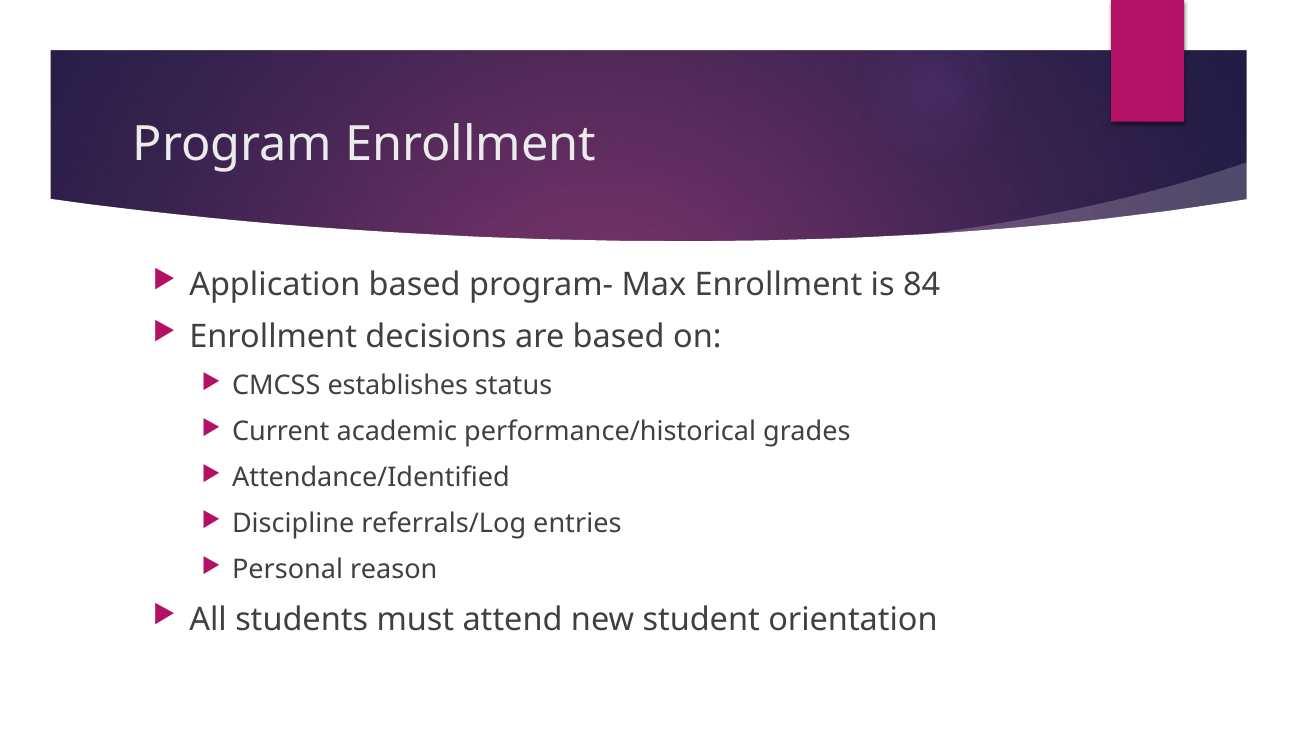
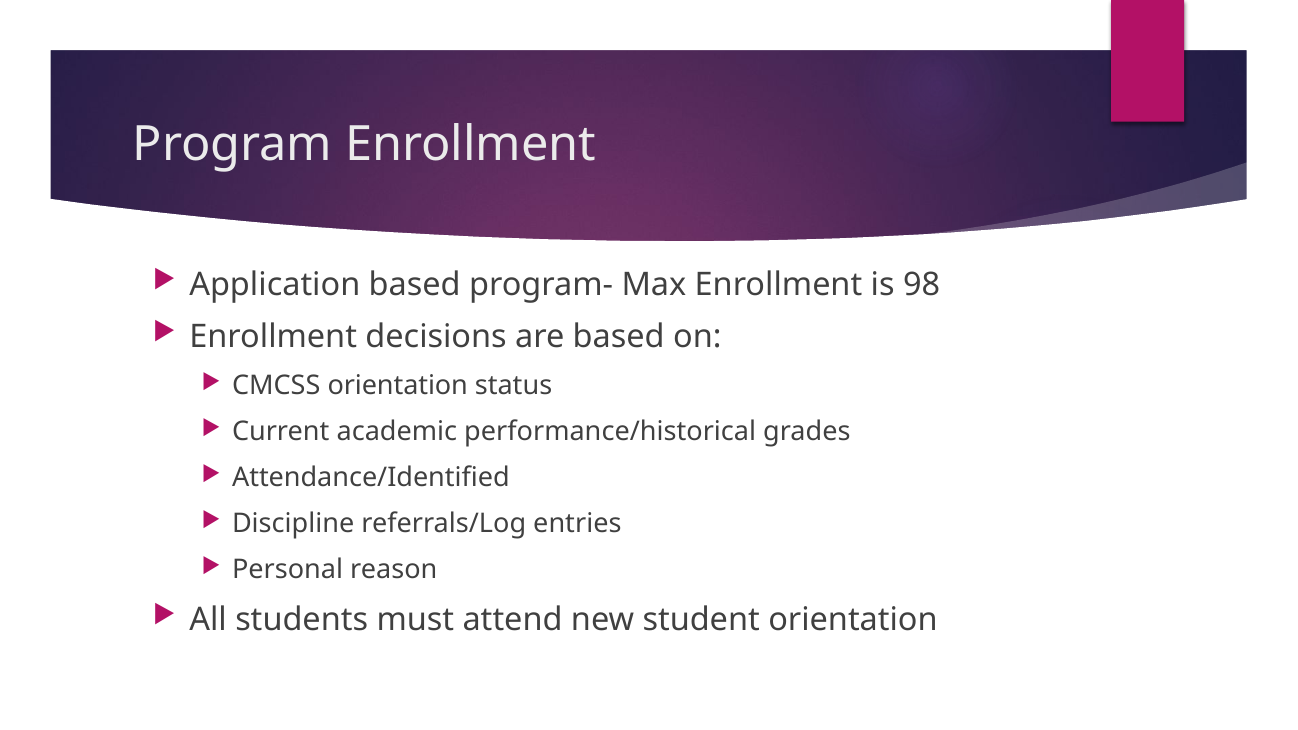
84: 84 -> 98 (922, 285)
CMCSS establishes: establishes -> orientation (398, 386)
